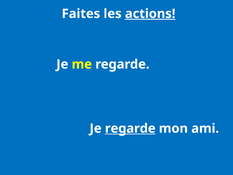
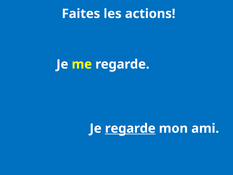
actions underline: present -> none (150, 14)
